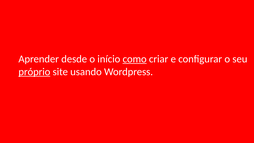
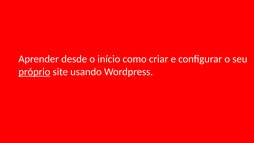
como underline: present -> none (135, 59)
